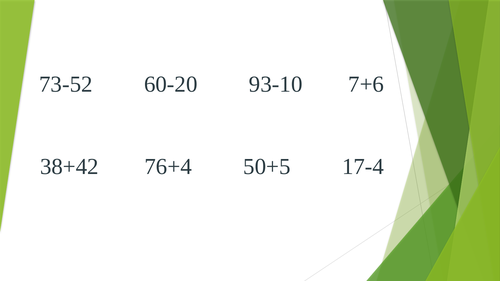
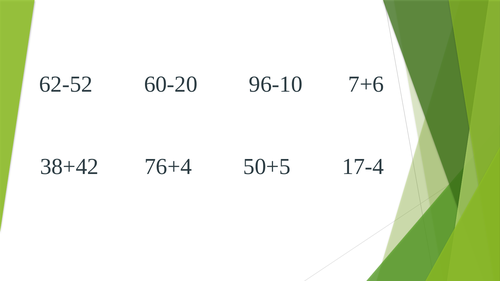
73-52: 73-52 -> 62-52 (66, 84)
93-10: 93-10 -> 96-10 (276, 84)
